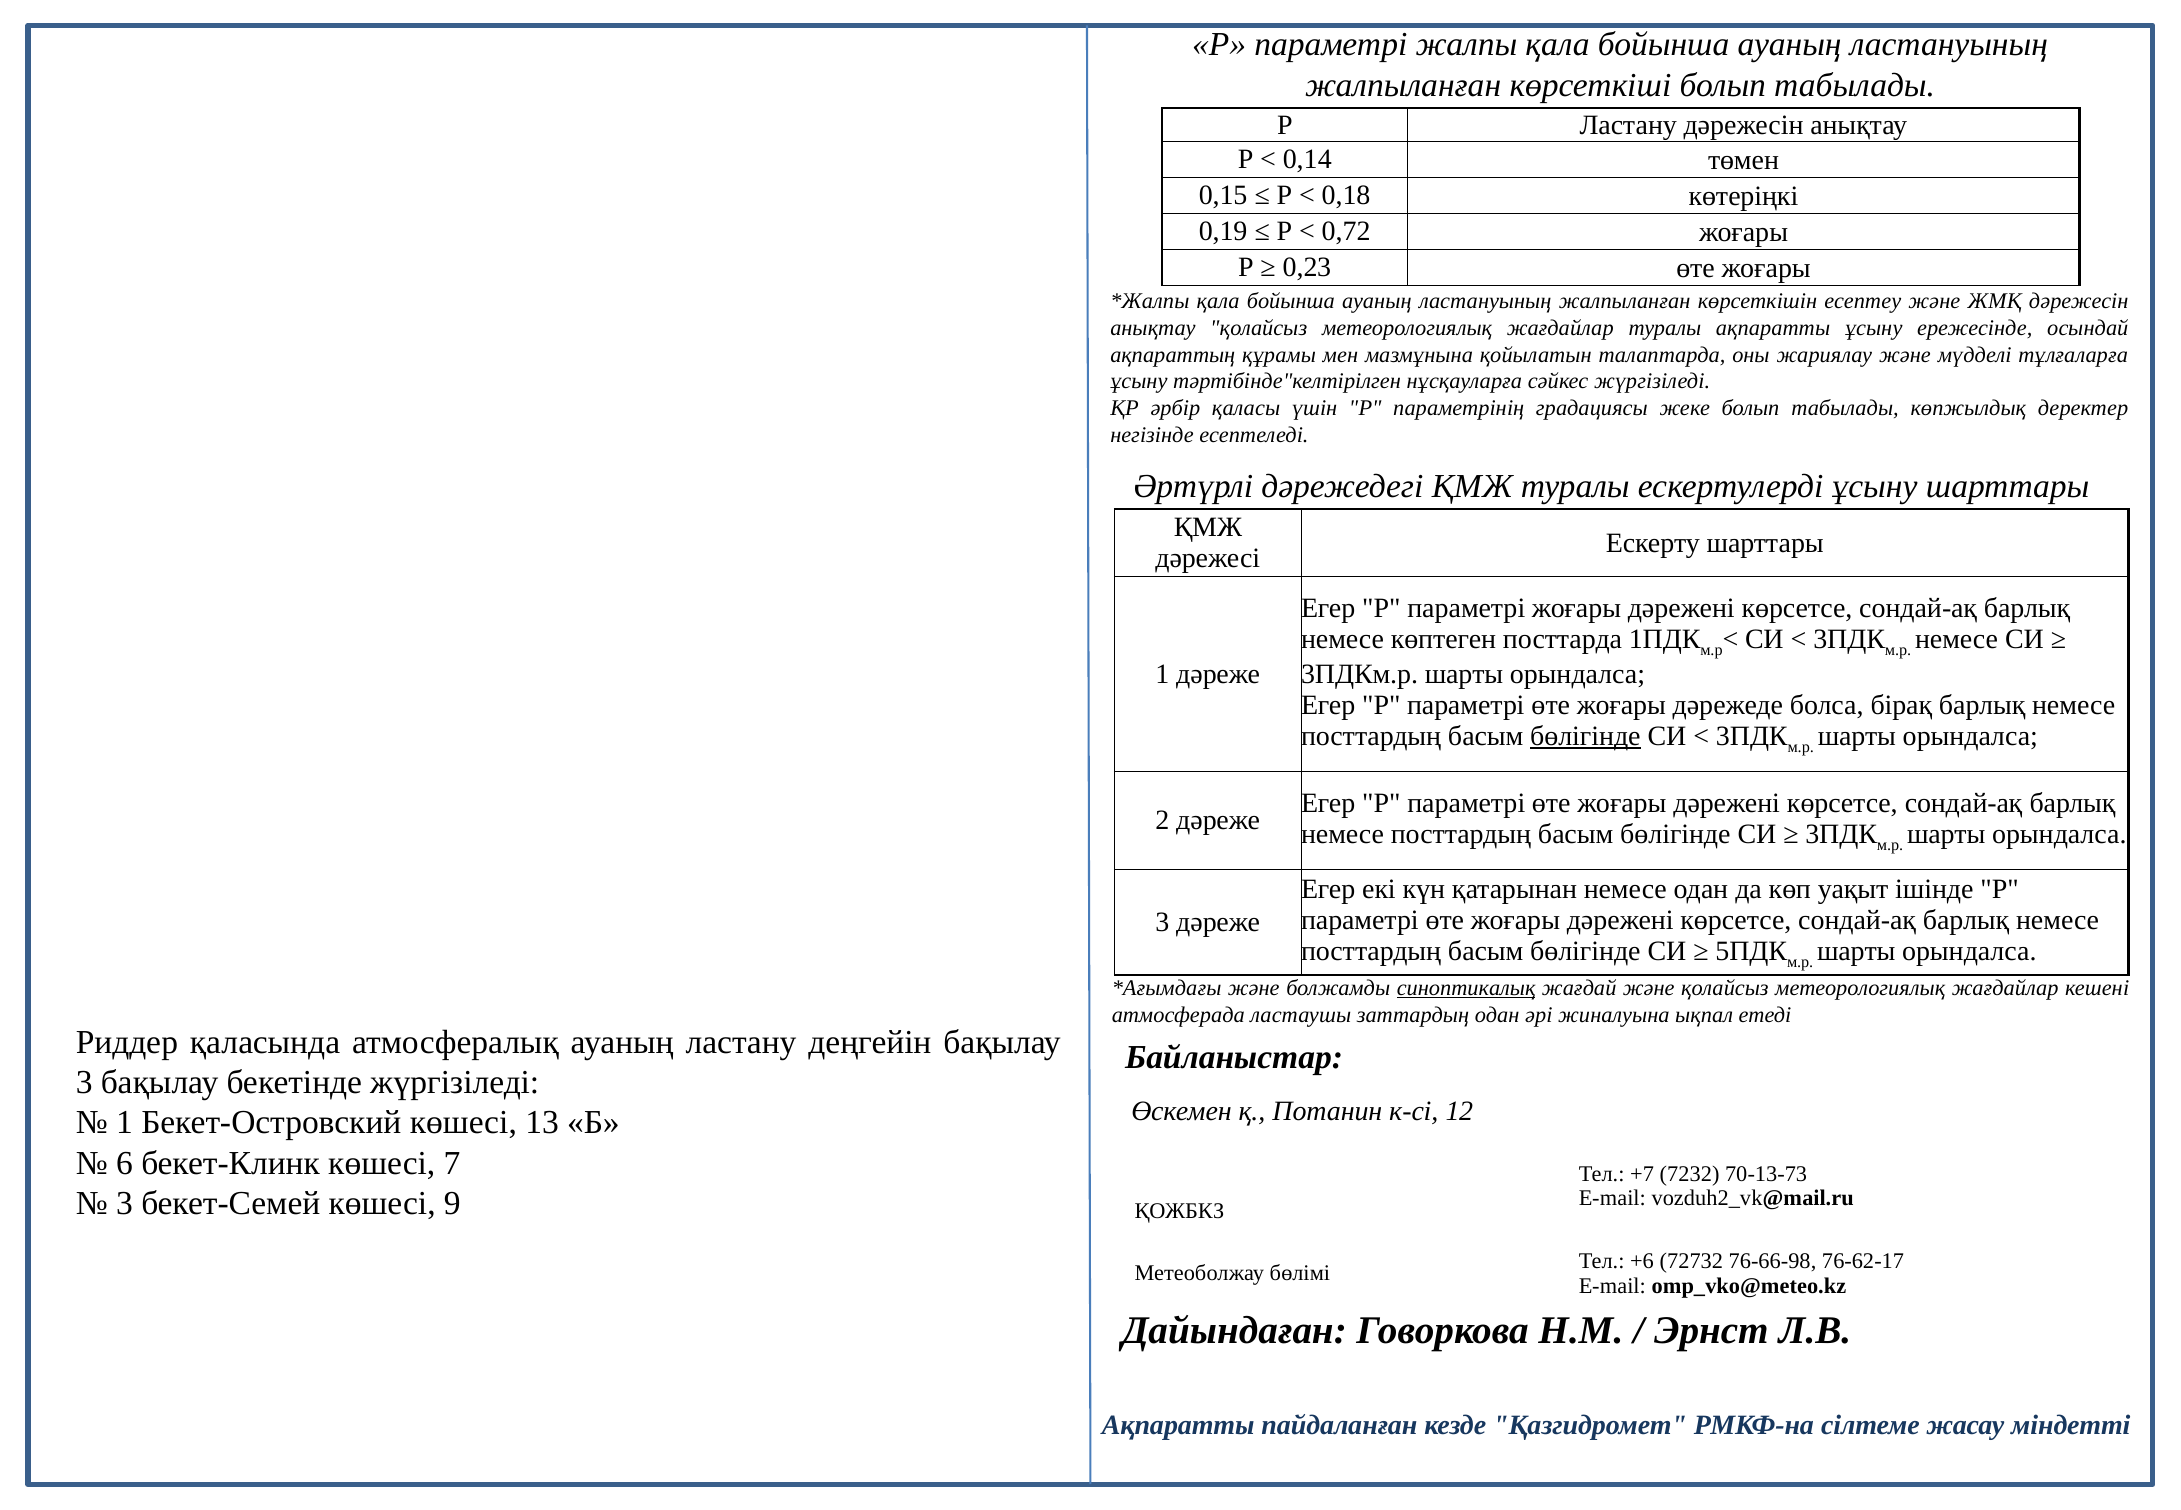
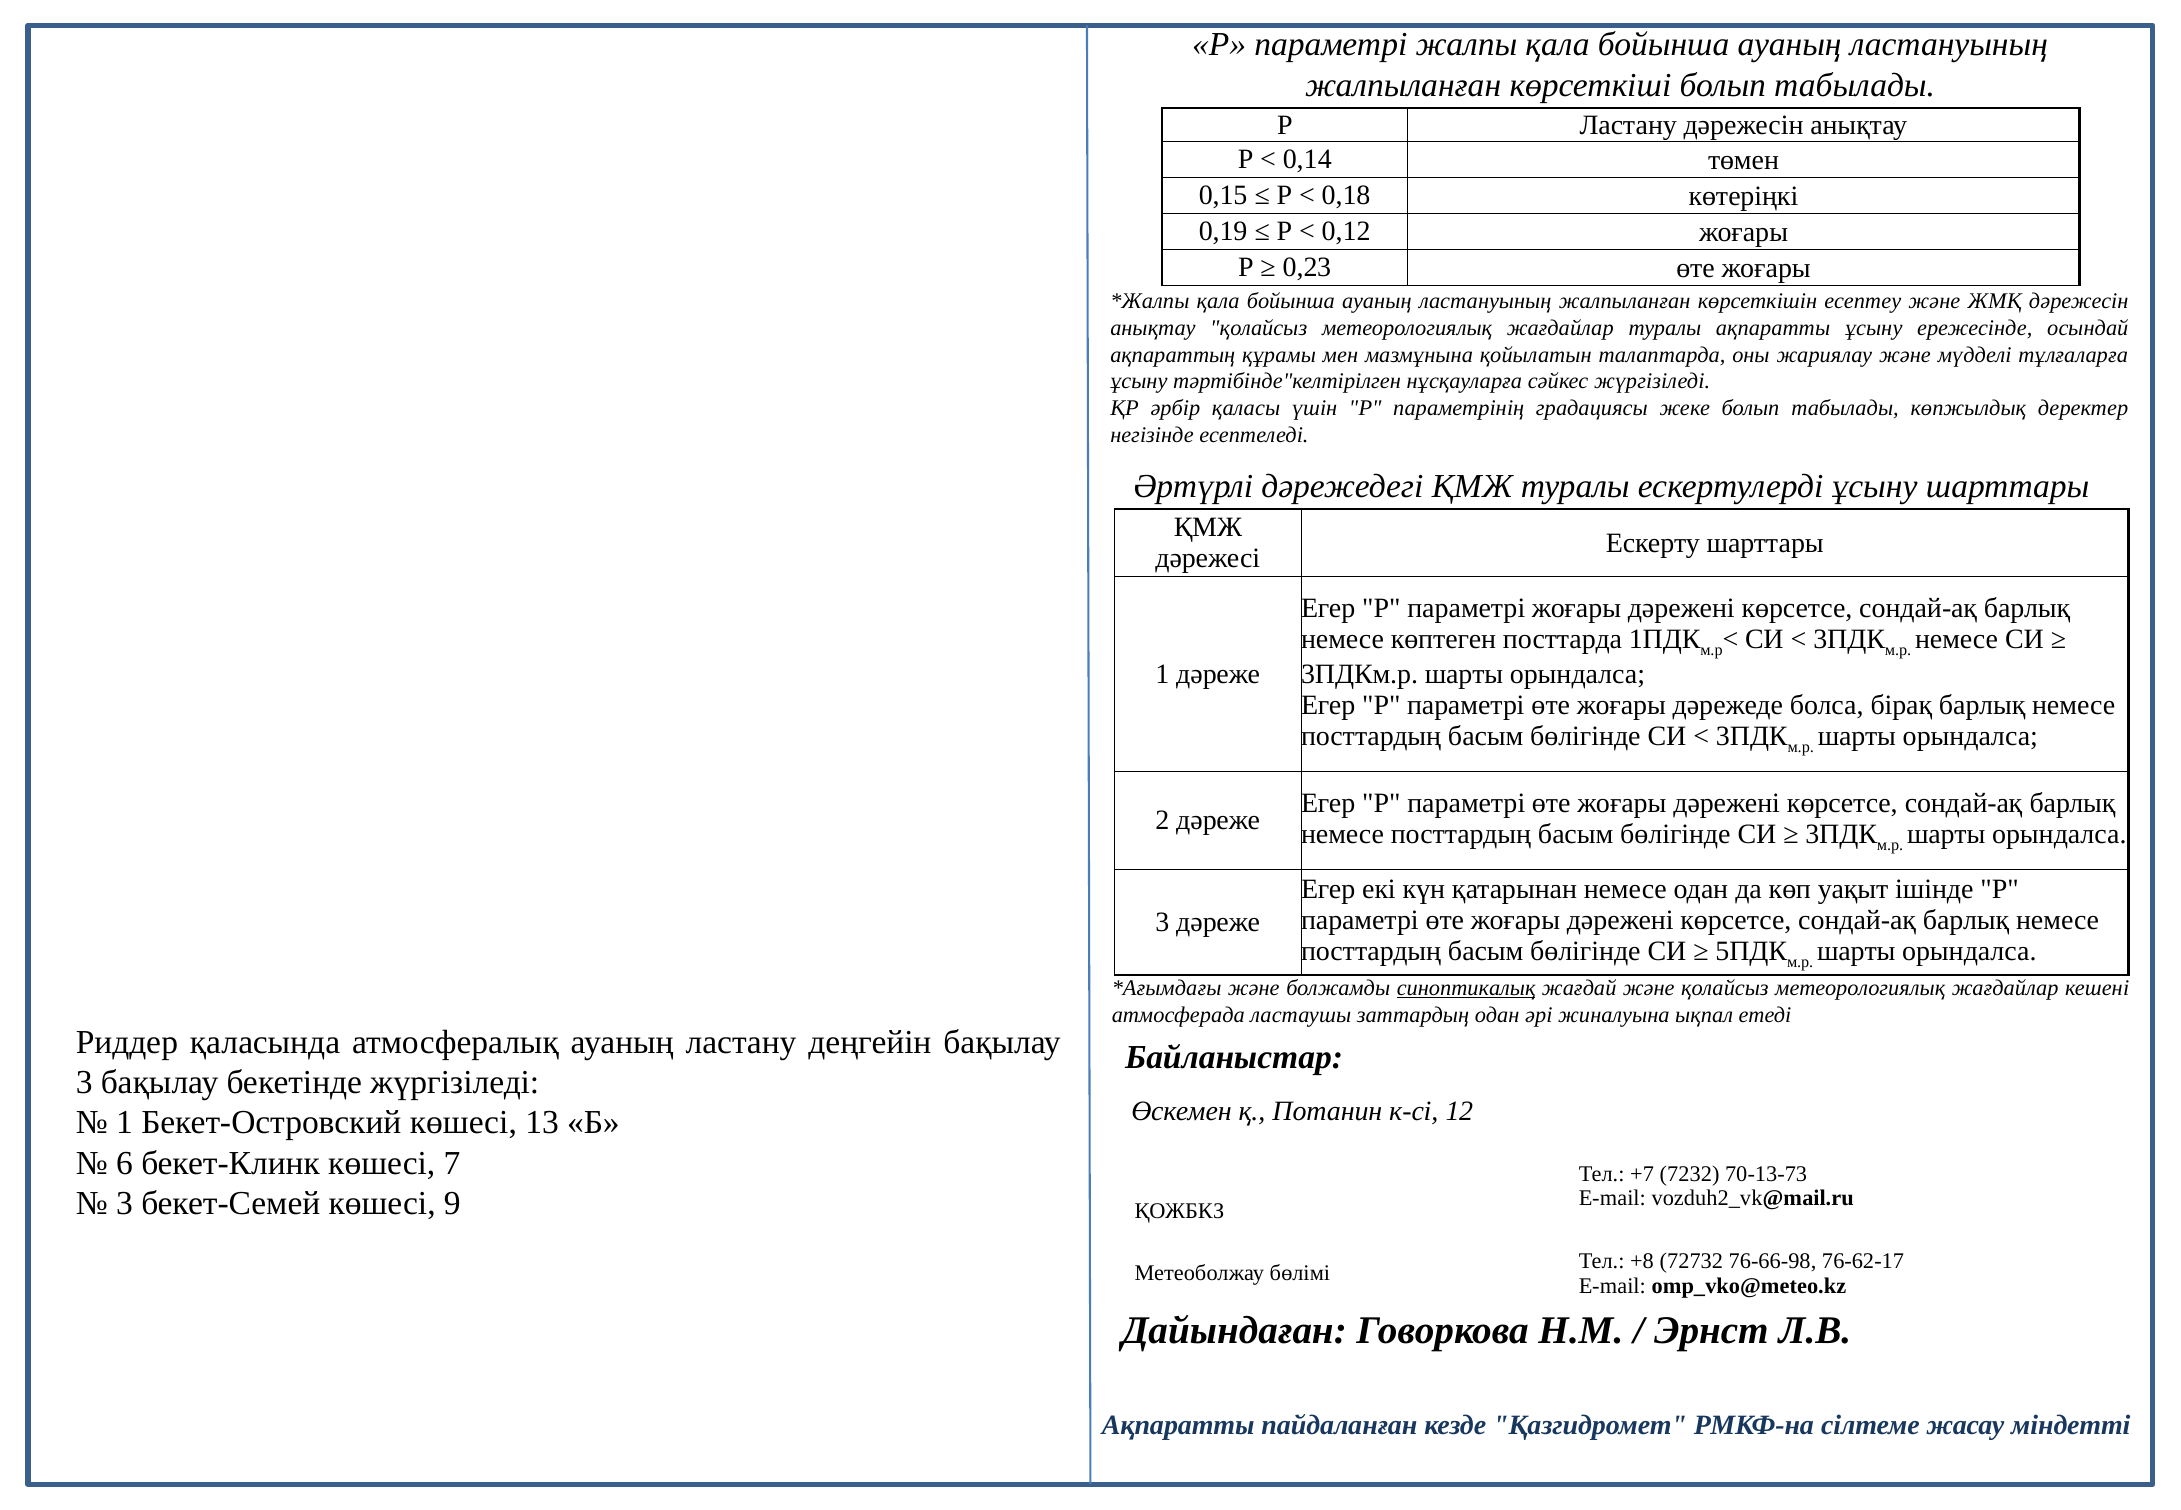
0,72: 0,72 -> 0,12 (1346, 231)
бөлігінде underline: present -> none (1585, 736)
+6: +6 -> +8 (1642, 1261)
